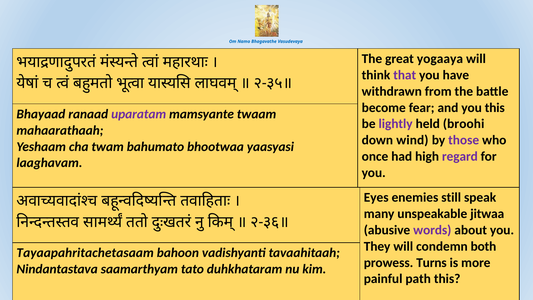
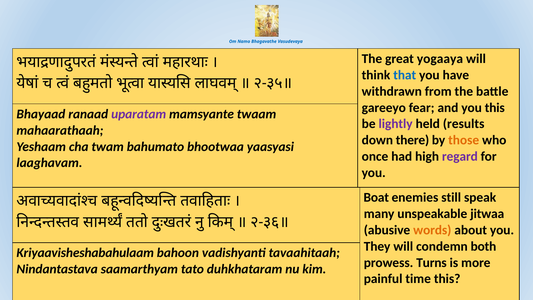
that colour: purple -> blue (405, 75)
become: become -> gareeyo (384, 108)
broohi: broohi -> results (464, 124)
wind: wind -> there (413, 140)
those colour: purple -> orange (464, 140)
Eyes: Eyes -> Boat (376, 197)
words colour: purple -> orange (432, 230)
Tayaapahritachetasaam: Tayaapahritachetasaam -> Kriyaavisheshabahulaam (85, 253)
path: path -> time (418, 279)
